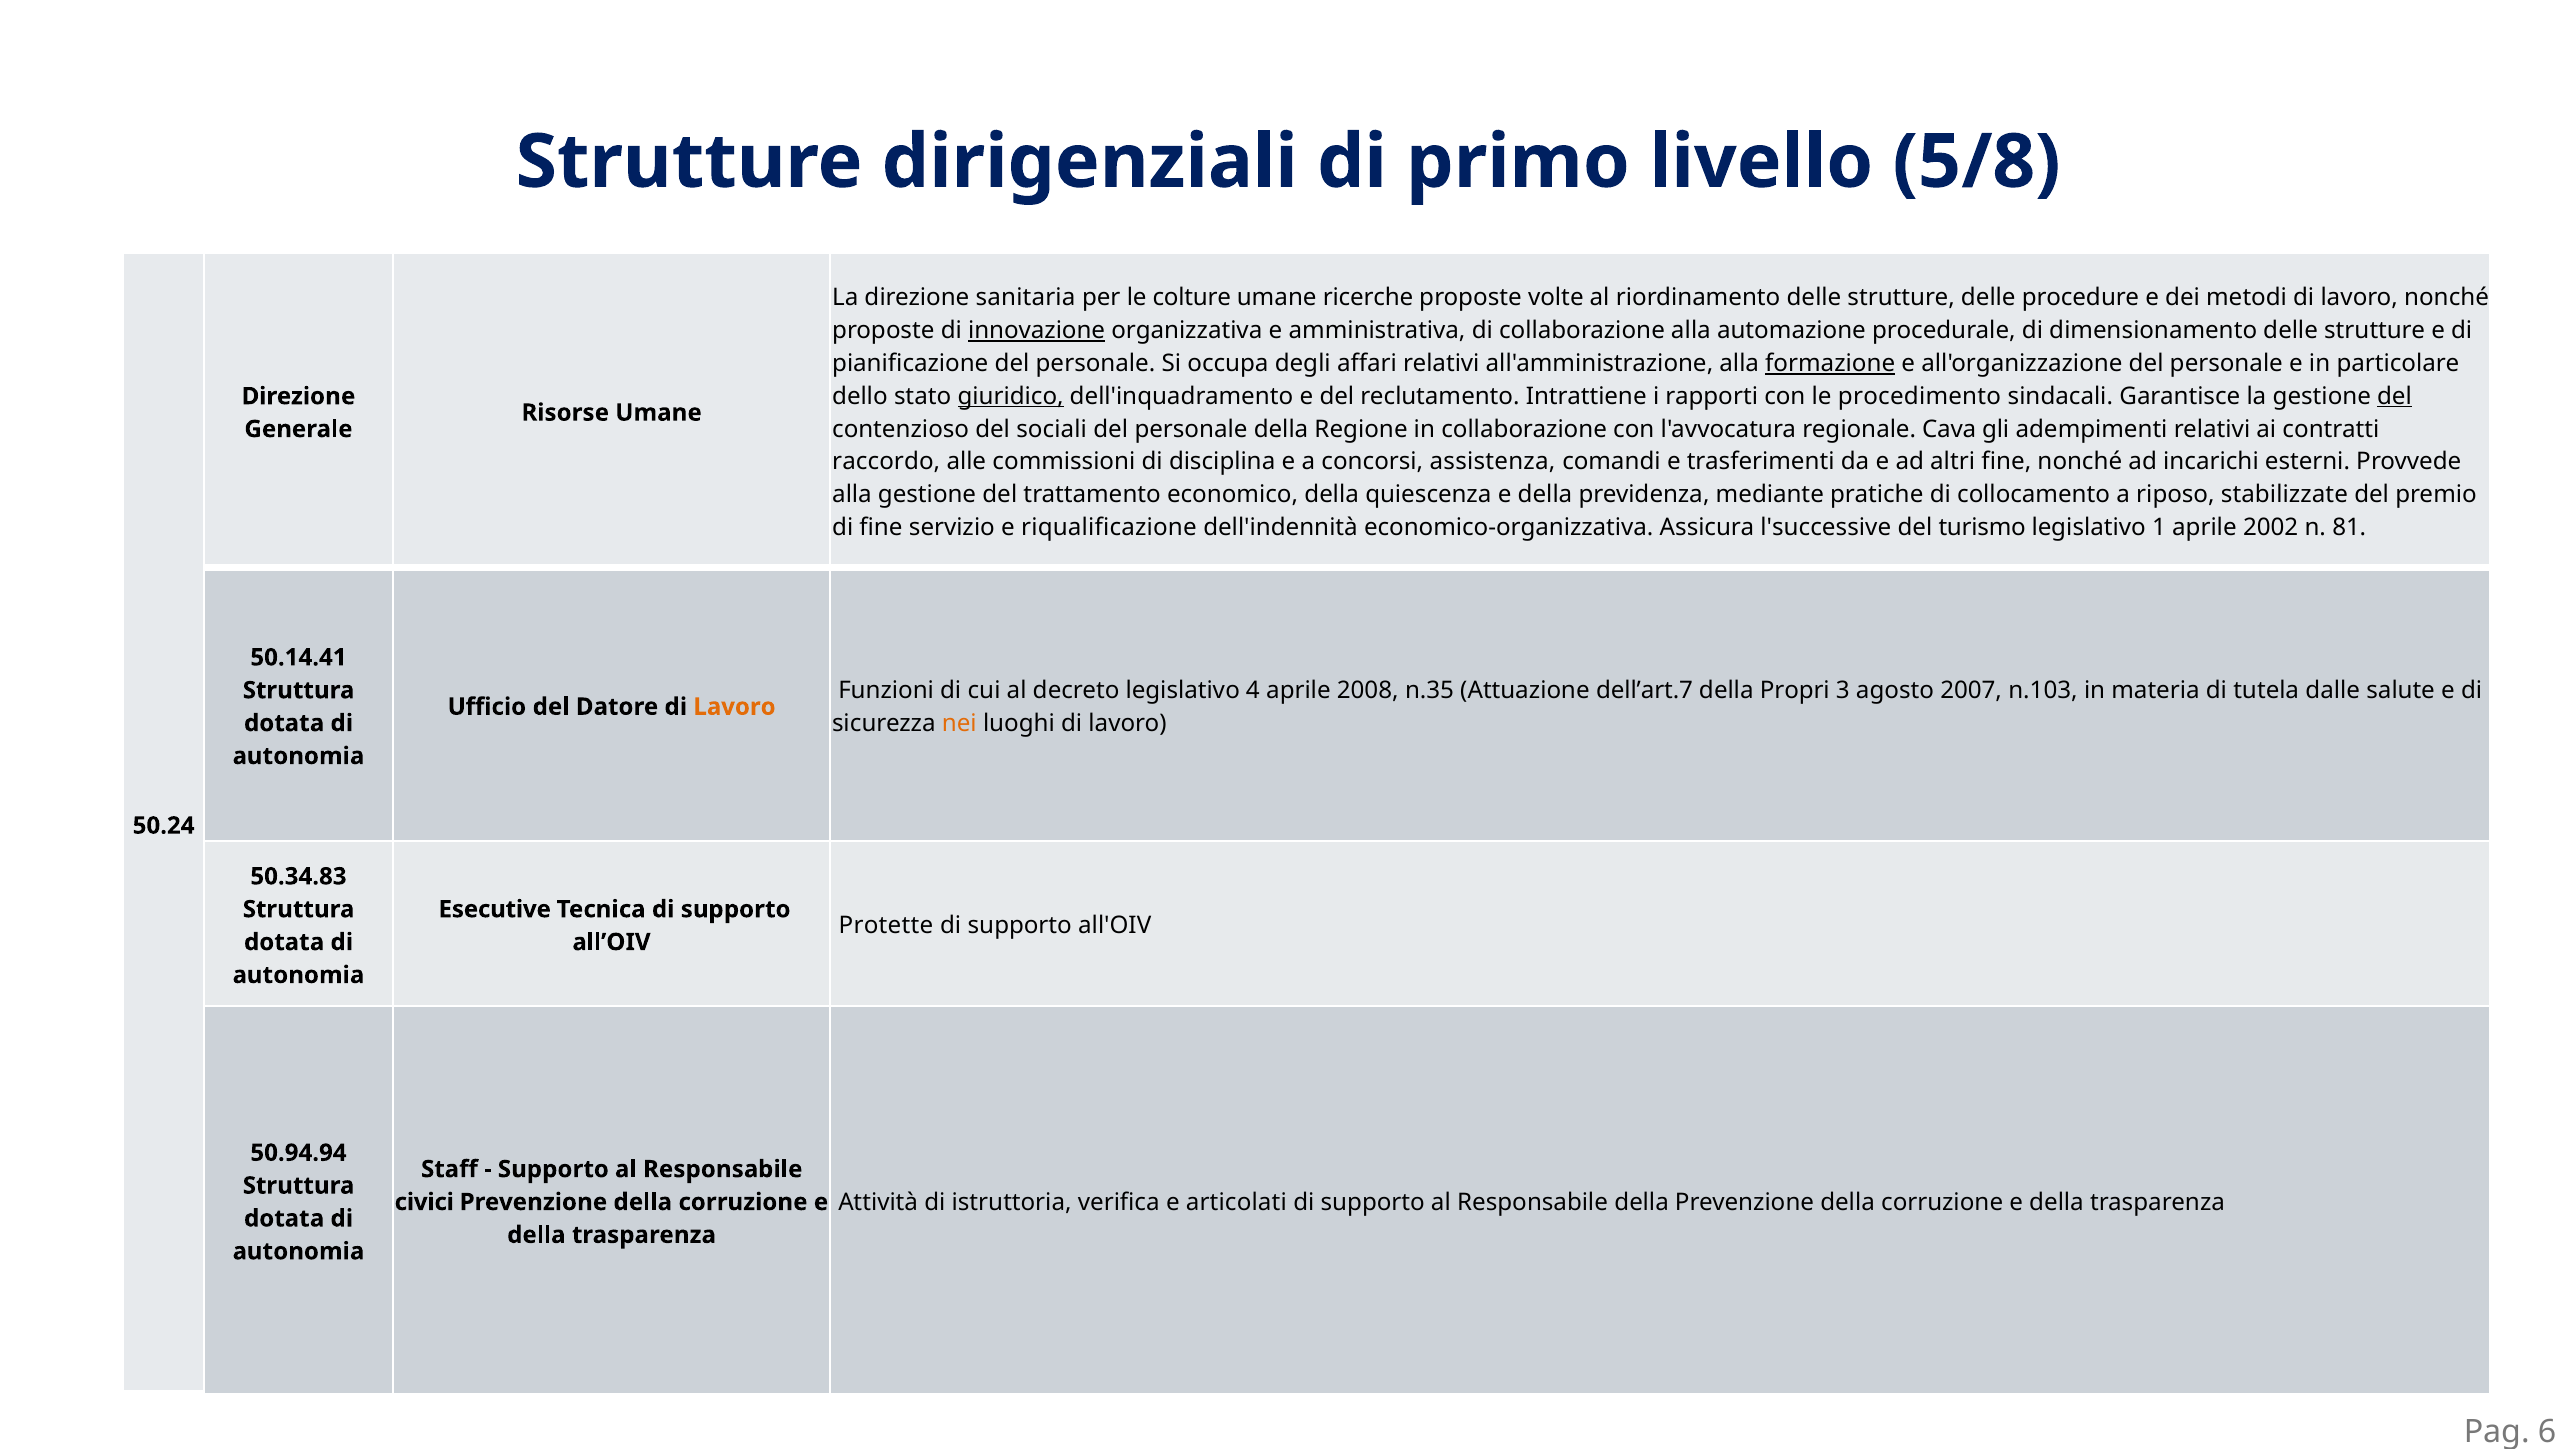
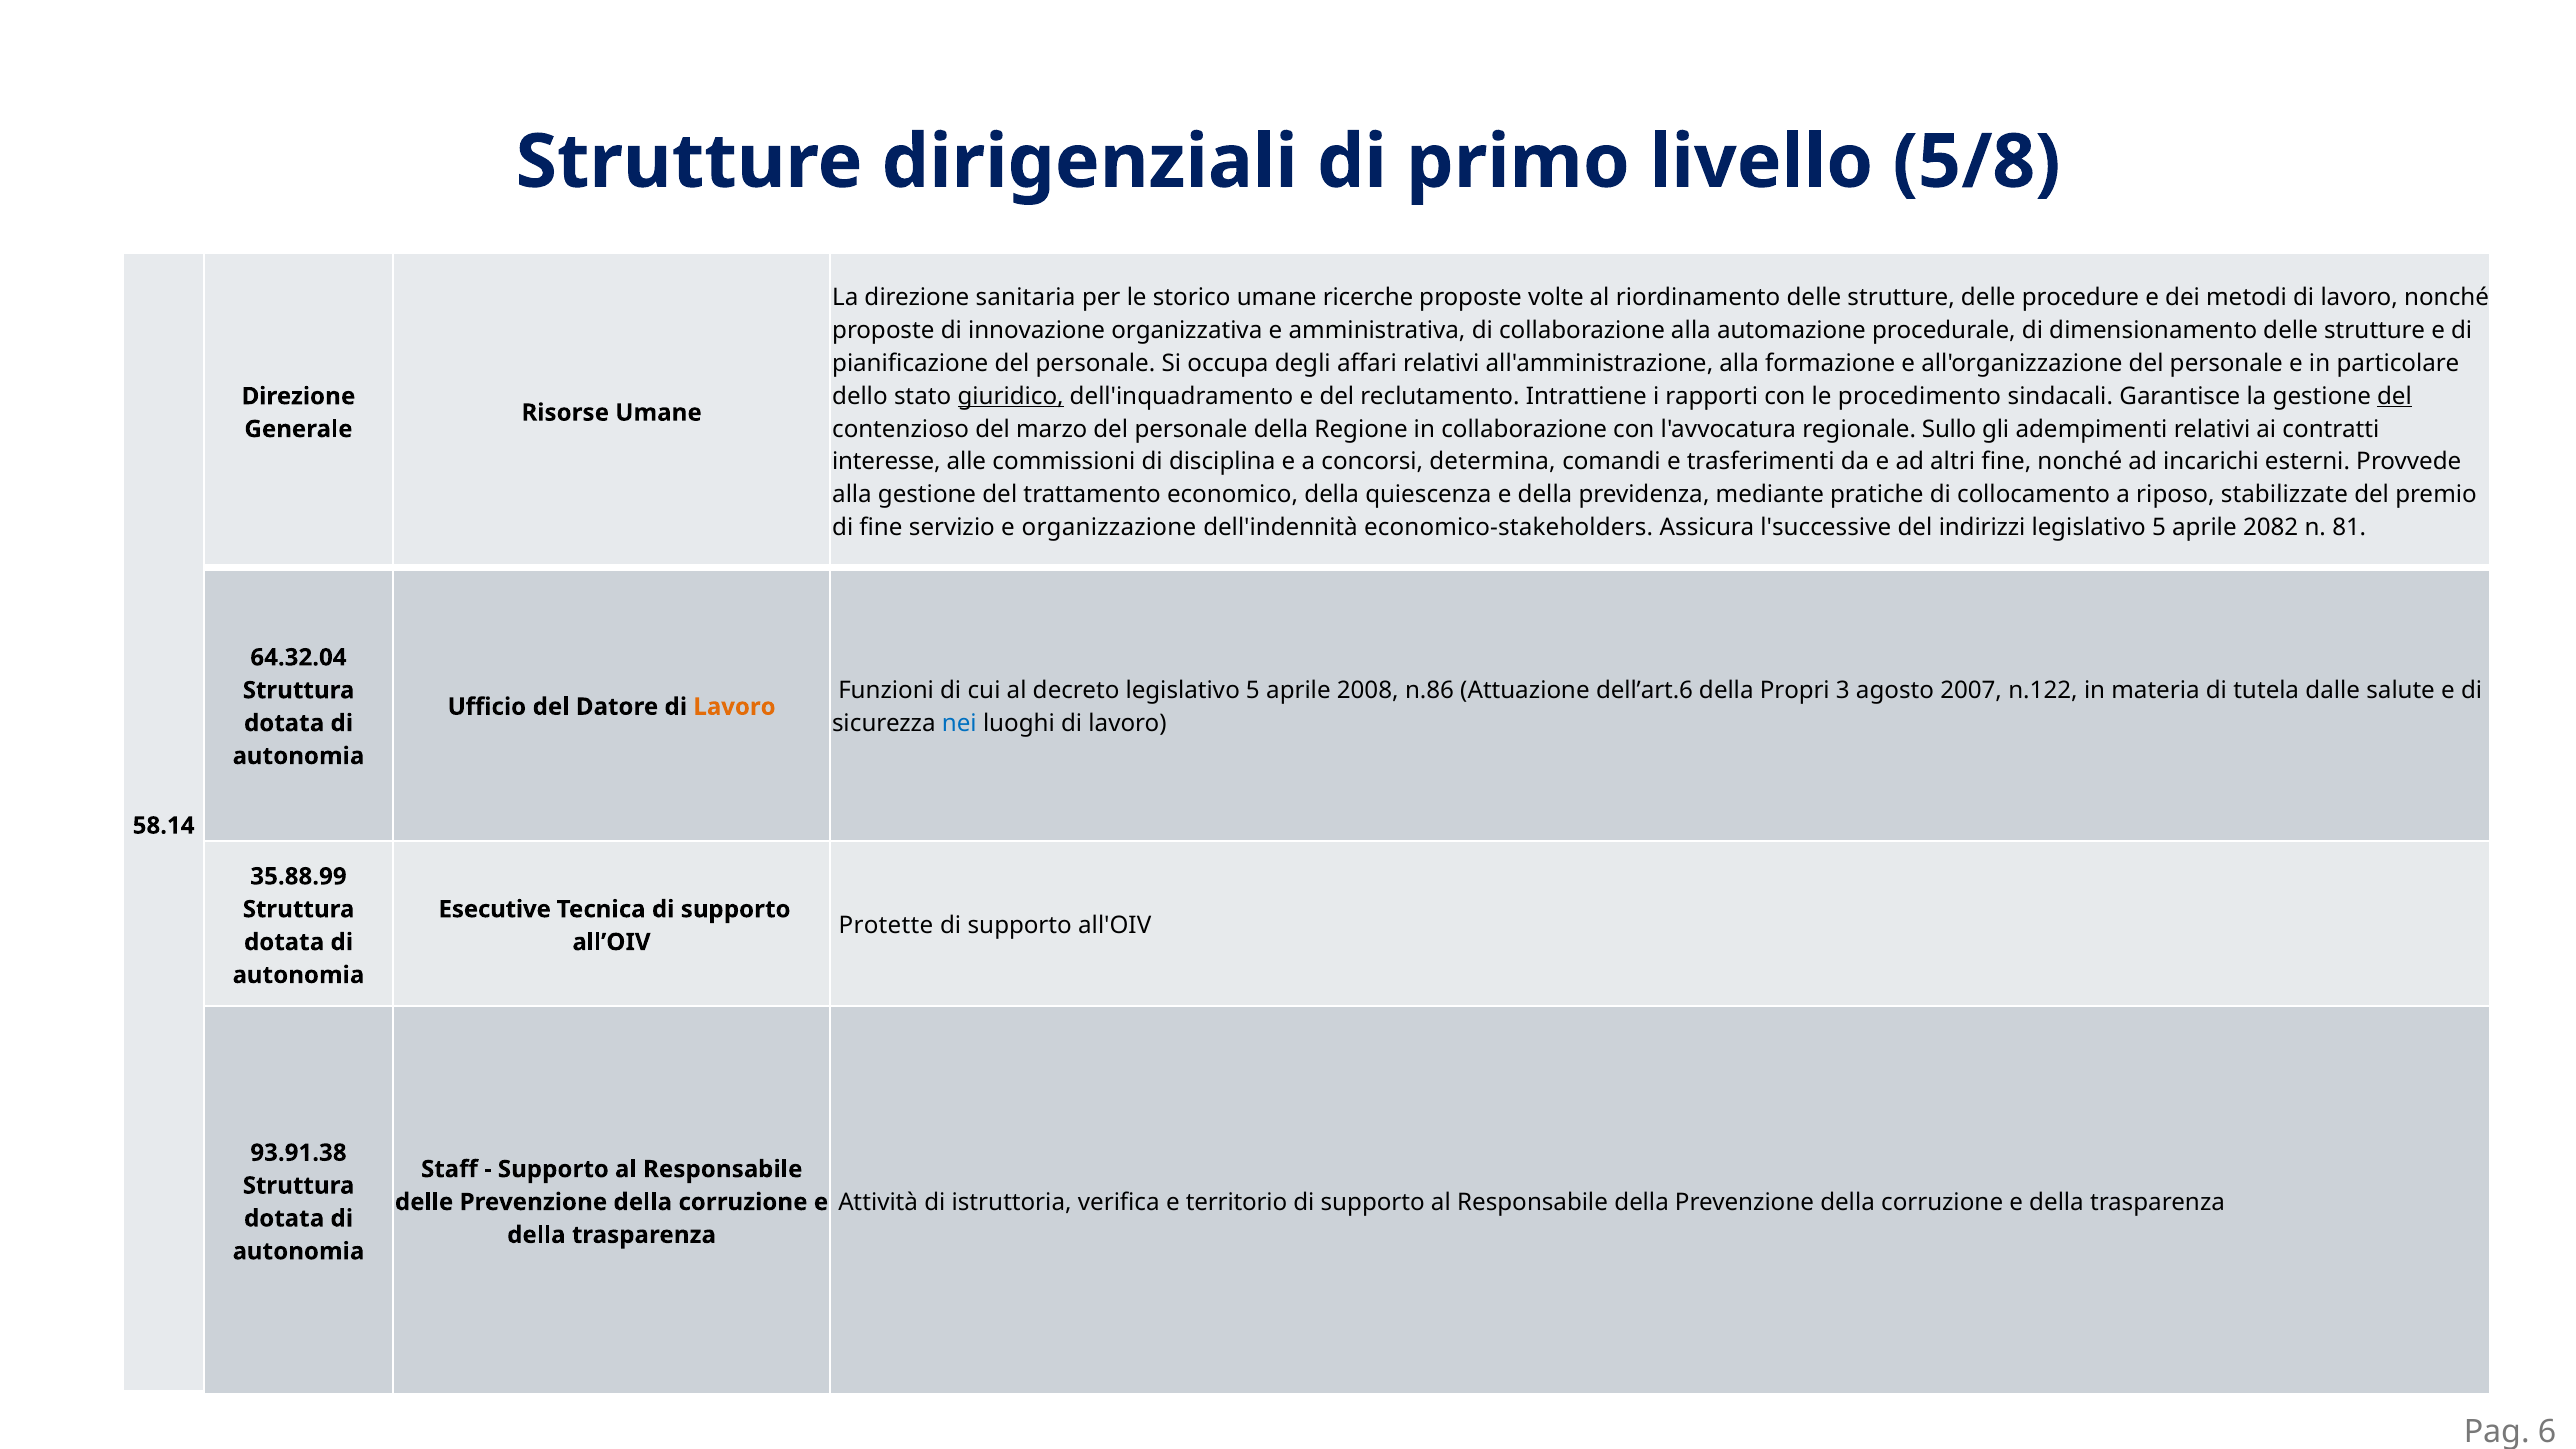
colture: colture -> storico (1192, 298)
innovazione underline: present -> none (1037, 331)
formazione underline: present -> none (1830, 363)
sociali: sociali -> marzo (1052, 429)
Cava: Cava -> Sullo (1949, 429)
raccordo: raccordo -> interesse (886, 462)
assistenza: assistenza -> determina (1493, 462)
riqualificazione: riqualificazione -> organizzazione (1109, 528)
economico-organizzativa: economico-organizzativa -> economico-stakeholders (1509, 528)
turismo: turismo -> indirizzi (1982, 528)
1: 1 -> 5 (2159, 528)
2002: 2002 -> 2082 (2271, 528)
50.14.41: 50.14.41 -> 64.32.04 (298, 657)
decreto legislativo 4: 4 -> 5 (1253, 690)
n.35: n.35 -> n.86 (1430, 690)
dell’art.7: dell’art.7 -> dell’art.6 (1645, 690)
n.103: n.103 -> n.122 (2043, 690)
nei colour: orange -> blue (959, 723)
50.24: 50.24 -> 58.14 (164, 826)
50.34.83: 50.34.83 -> 35.88.99 (298, 876)
50.94.94: 50.94.94 -> 93.91.38 (298, 1153)
articolati: articolati -> territorio (1236, 1202)
civici: civici -> delle (424, 1202)
